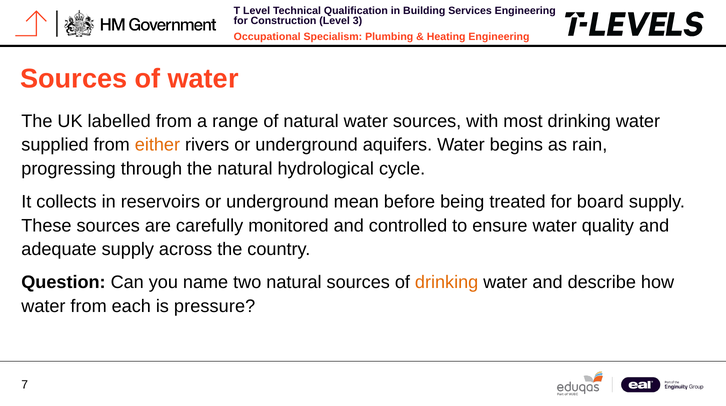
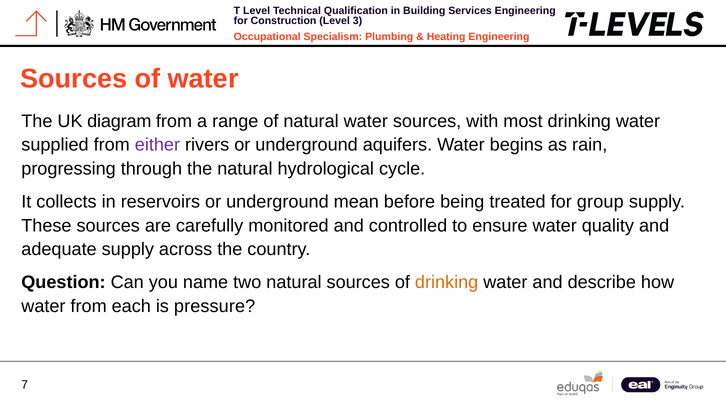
labelled: labelled -> diagram (119, 121)
either colour: orange -> purple (157, 145)
board: board -> group (600, 202)
